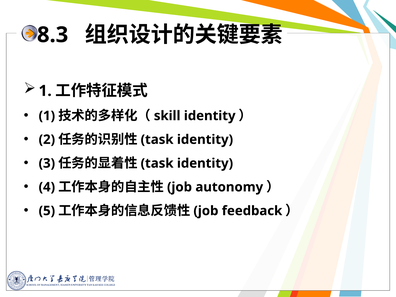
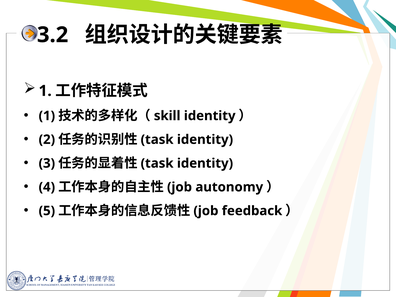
8.3: 8.3 -> 3.2 (53, 35)
